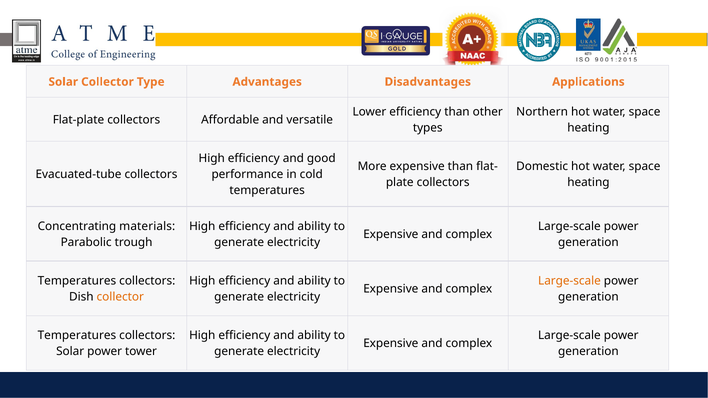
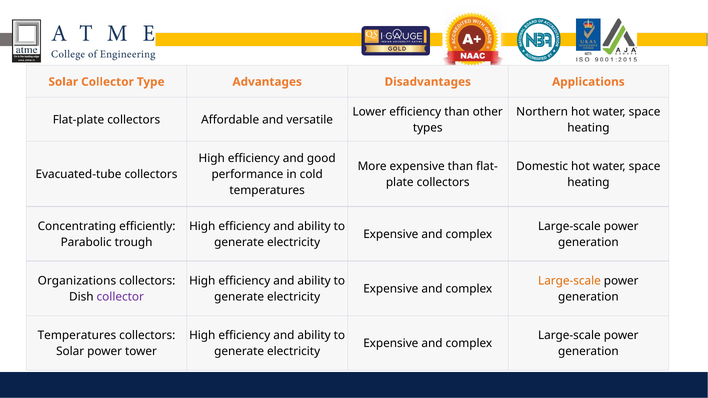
materials: materials -> efficiently (147, 227)
Temperatures: Temperatures -> Organizations (77, 281)
collector colour: orange -> purple (120, 297)
